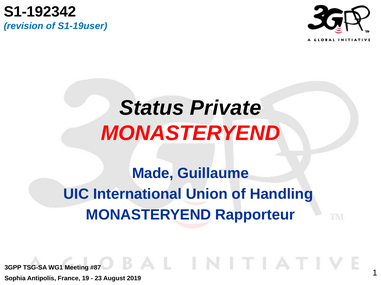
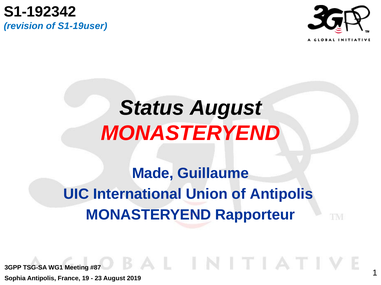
Status Private: Private -> August (226, 108)
of Handling: Handling -> Antipolis (281, 194)
